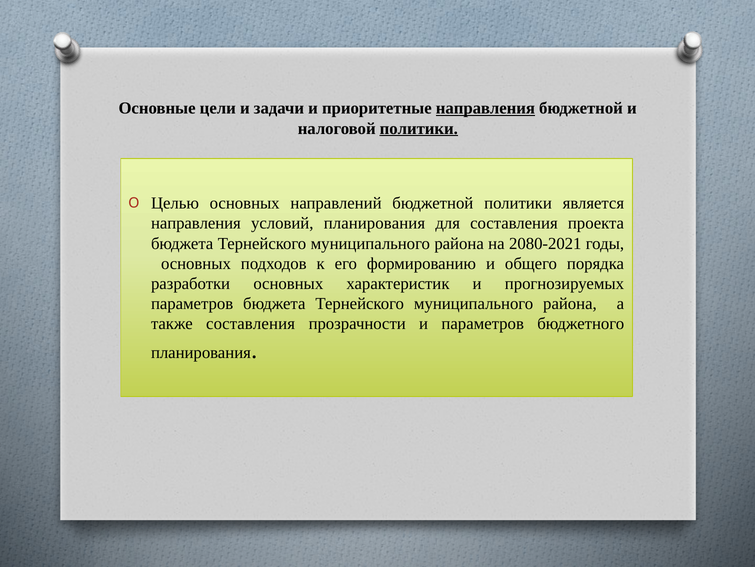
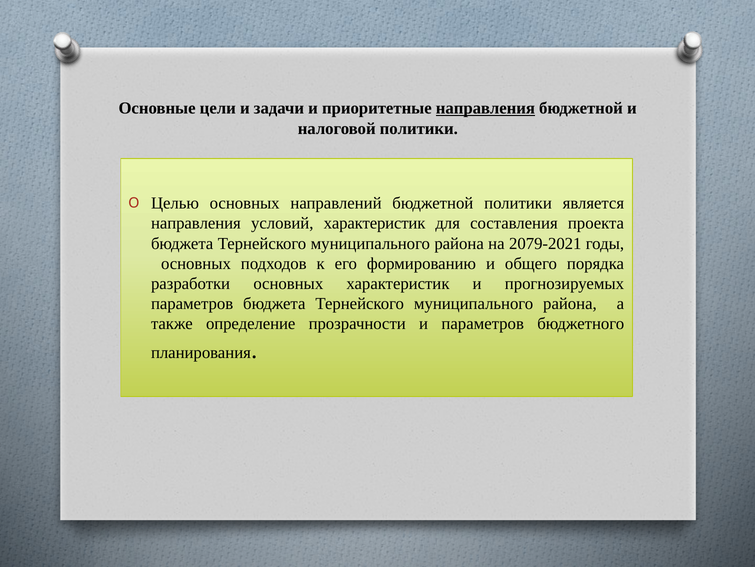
политики underline: present -> none (419, 128)
условий планирования: планирования -> характеристик (375, 223)
2080-2021: 2080-2021 -> 2079-2021 (545, 243)
также составления: составления -> определение (251, 324)
